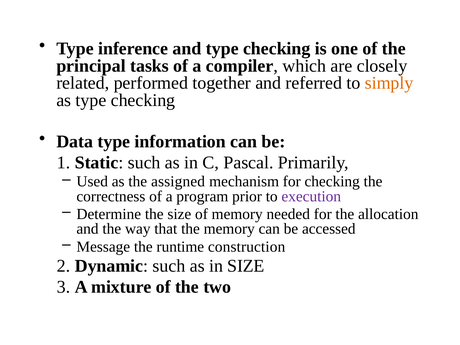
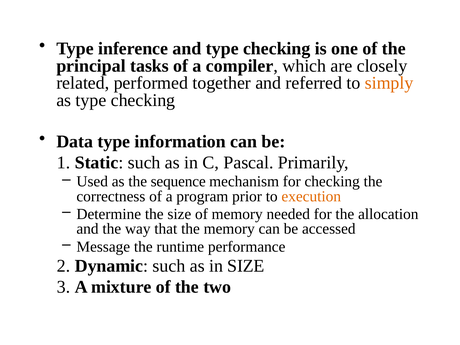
assigned: assigned -> sequence (178, 182)
execution colour: purple -> orange (311, 196)
construction: construction -> performance (247, 247)
